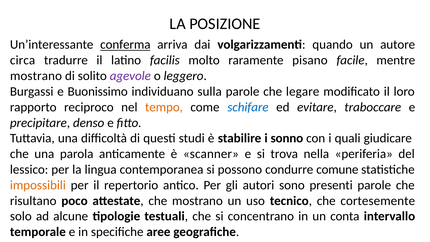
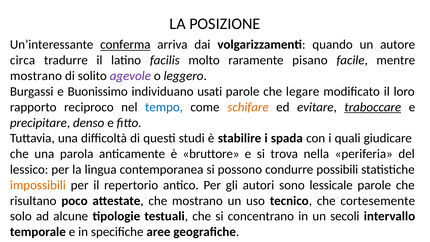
sulla: sulla -> usati (210, 91)
tempo colour: orange -> blue (164, 107)
schifare colour: blue -> orange (248, 107)
traboccare underline: none -> present (373, 107)
sonno: sonno -> spada (287, 138)
scanner: scanner -> bruttore (211, 154)
comune: comune -> possibili (337, 169)
presenti: presenti -> lessicale (331, 185)
conta: conta -> secoli (345, 216)
